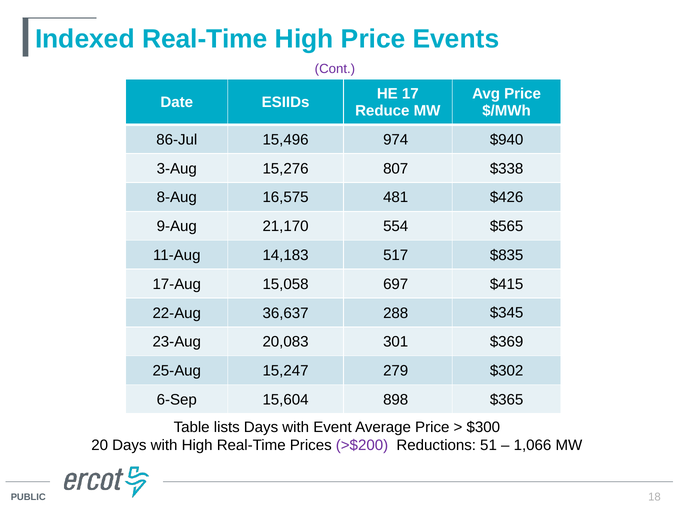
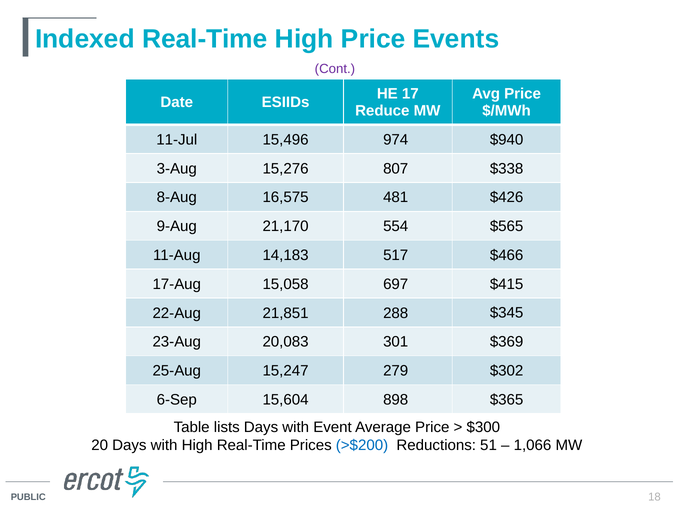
86-Jul: 86-Jul -> 11-Jul (177, 140)
$835: $835 -> $466 (507, 255)
36,637: 36,637 -> 21,851 (286, 313)
>$200 colour: purple -> blue (362, 445)
